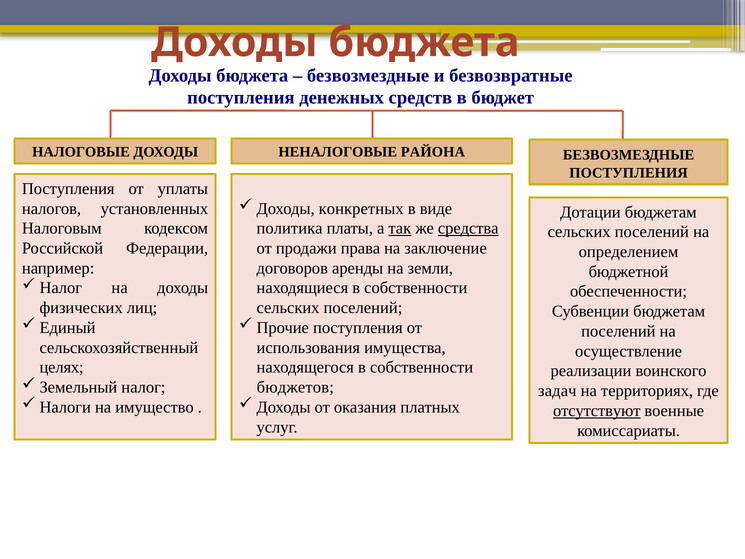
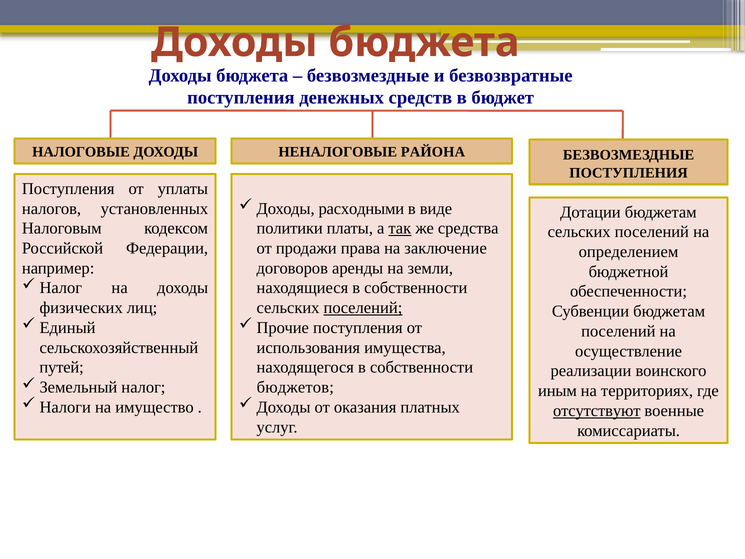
конкретных: конкретных -> расходными (361, 208)
политика: политика -> политики (290, 228)
средства underline: present -> none (468, 228)
поселений underline: none -> present (363, 308)
целях: целях -> путей (62, 367)
задач: задач -> иным (557, 391)
